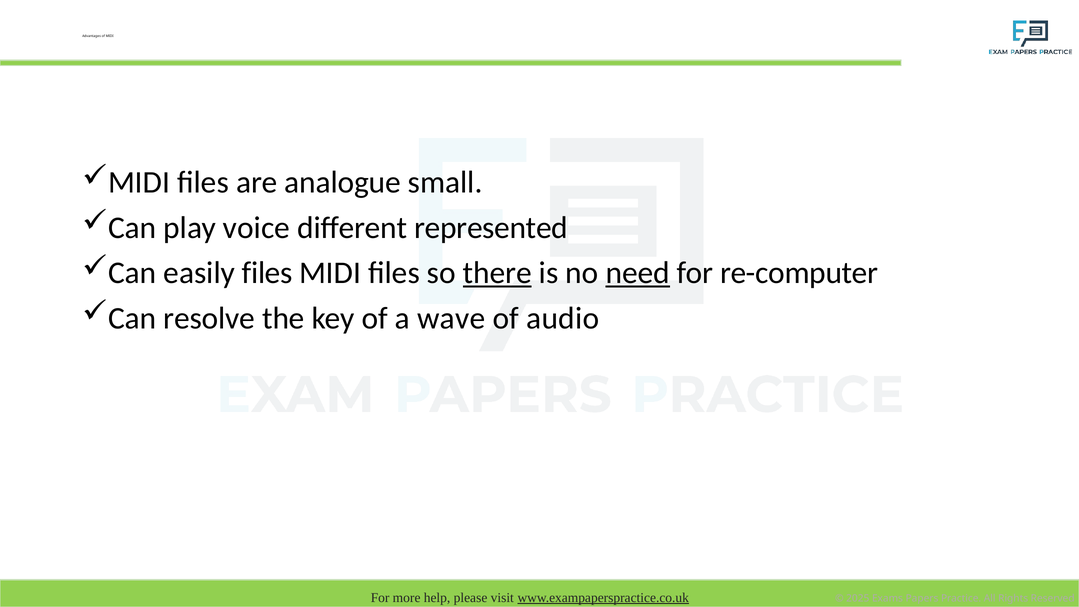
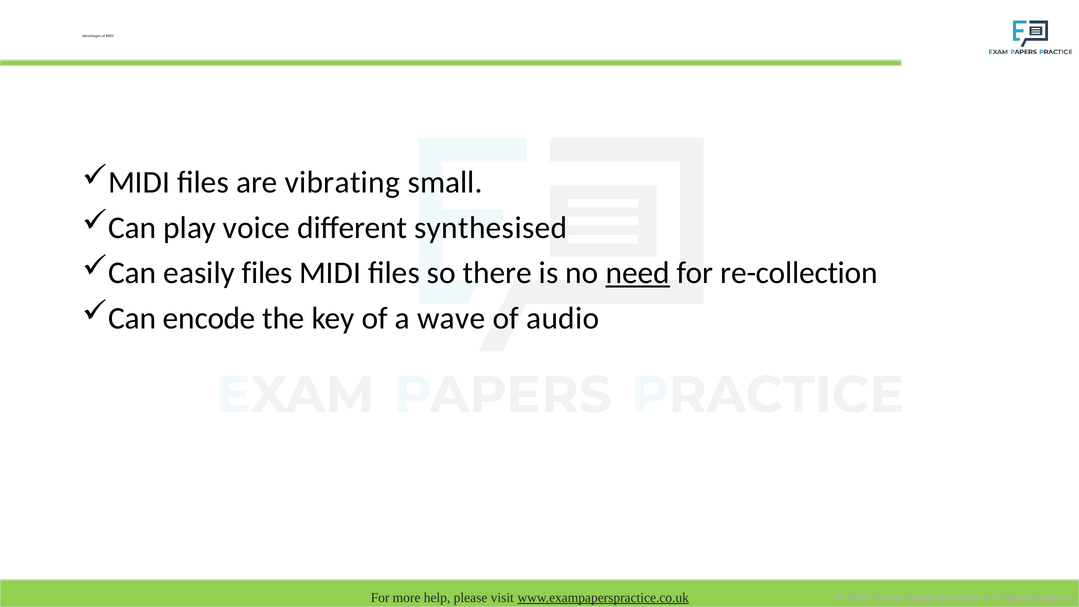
analogue: analogue -> vibrating (342, 182)
represented: represented -> synthesised (491, 228)
there underline: present -> none (497, 273)
re-computer: re-computer -> re-collection (799, 273)
resolve: resolve -> encode (209, 318)
